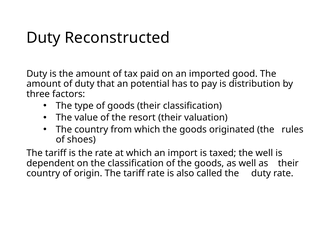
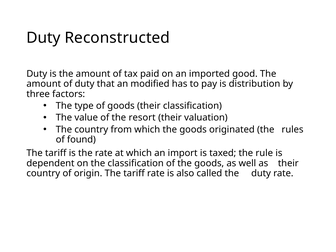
potential: potential -> modified (150, 84)
shoes: shoes -> found (81, 140)
the well: well -> rule (264, 153)
